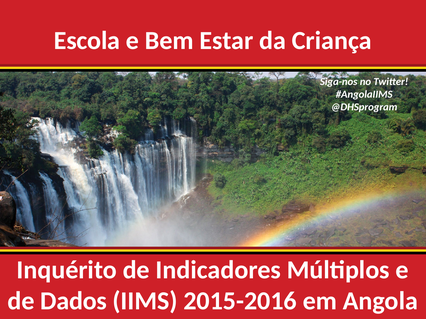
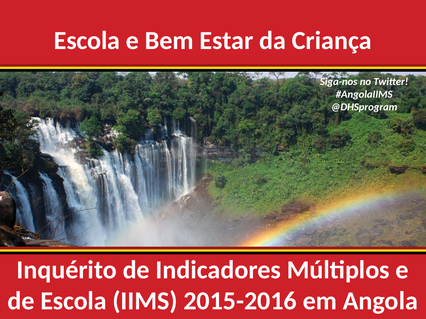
Dados: Dados -> Escola (74, 302)
